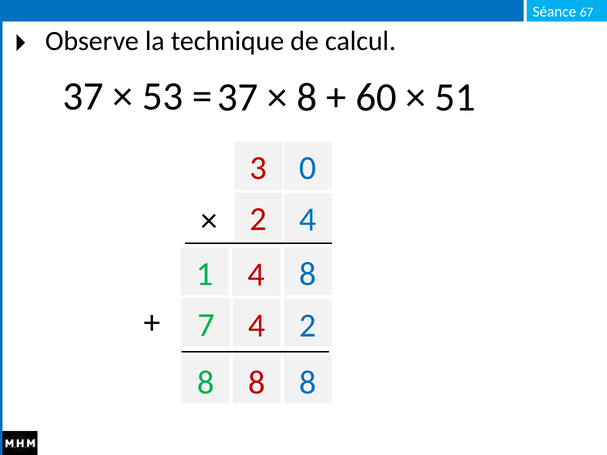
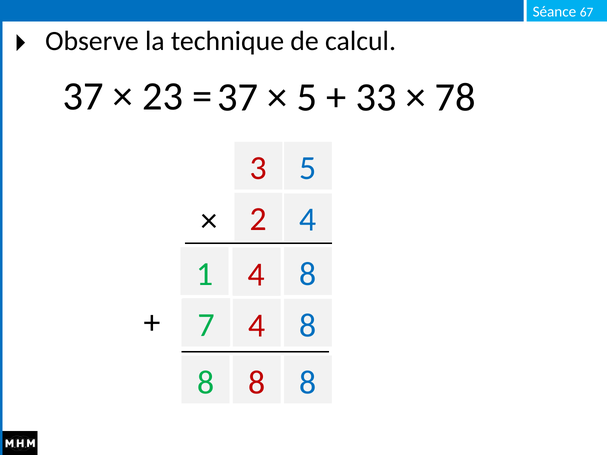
53: 53 -> 23 (163, 96)
8: 8 -> 5 (307, 97)
60: 60 -> 33 (376, 97)
51: 51 -> 78 (455, 97)
3 0: 0 -> 5 (308, 168)
4 2: 2 -> 8 (308, 326)
